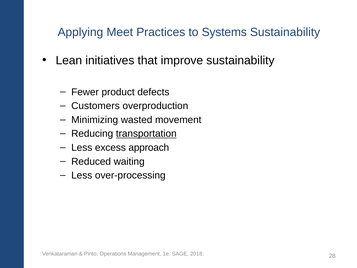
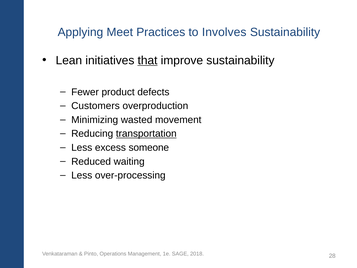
Systems: Systems -> Involves (224, 32)
that underline: none -> present (148, 60)
approach: approach -> someone (149, 147)
